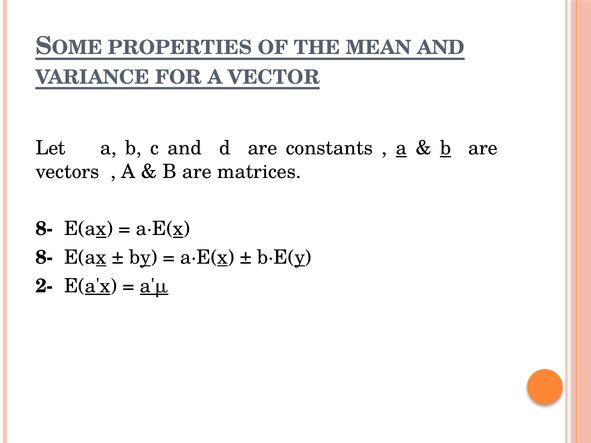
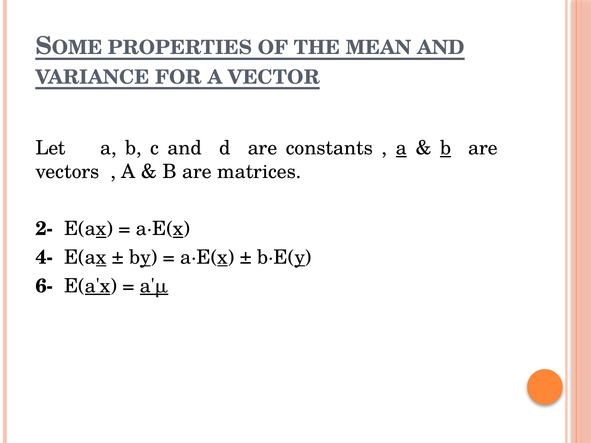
8-: 8- -> 2- (44, 229)
8-: 8- -> 4- (44, 257)
2-: 2- -> 6- (44, 286)
